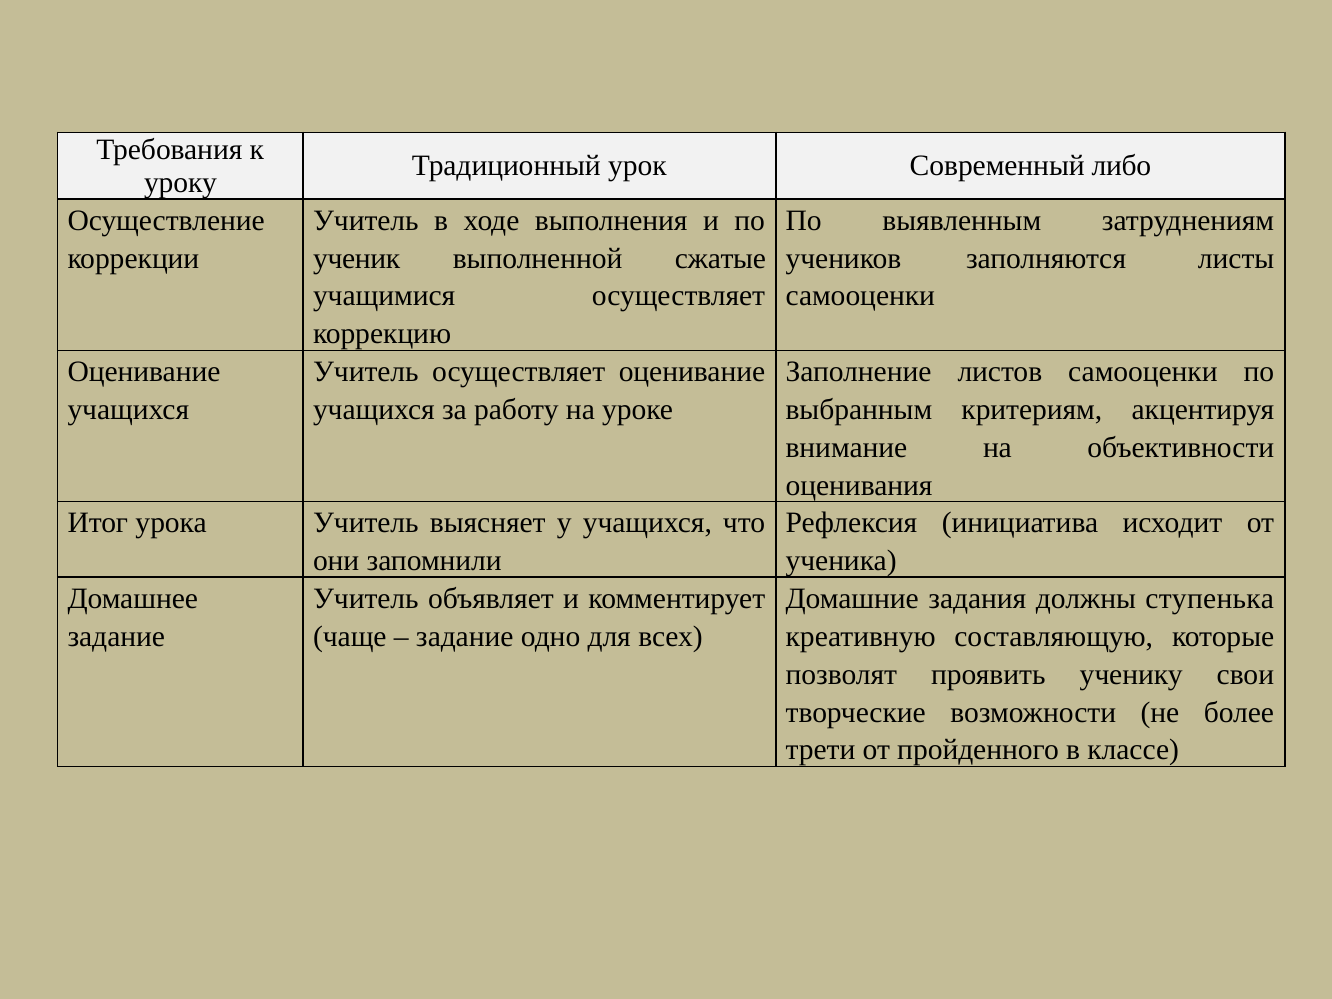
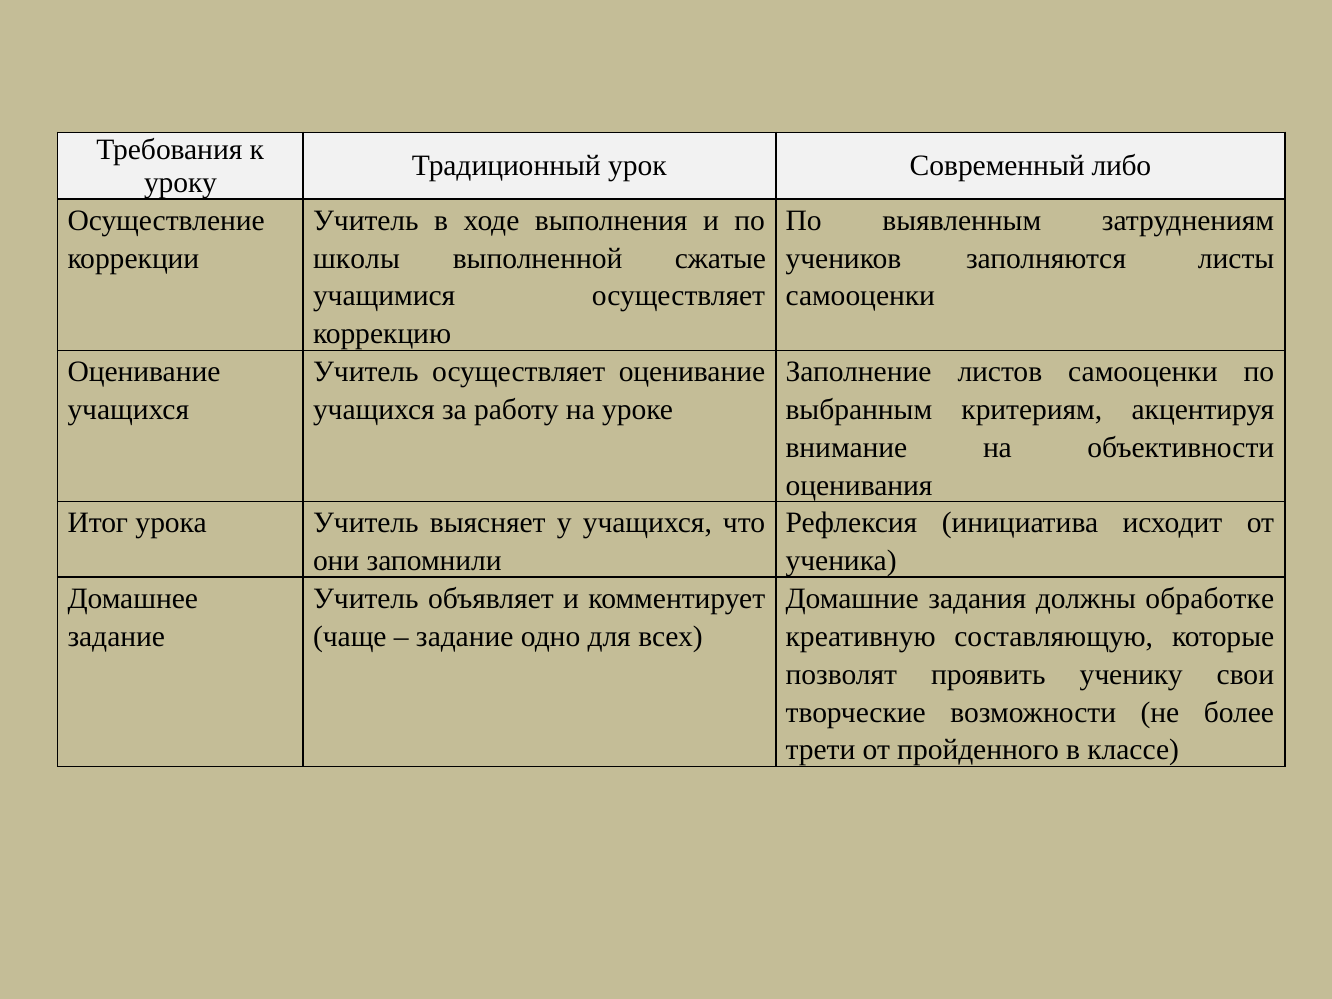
ученик: ученик -> школы (356, 258)
ступенька: ступенька -> обработке (1210, 599)
